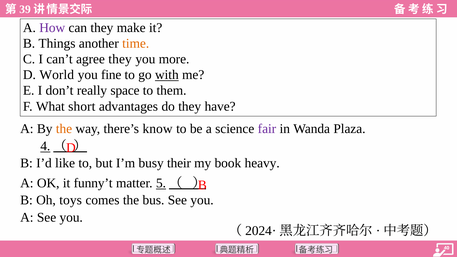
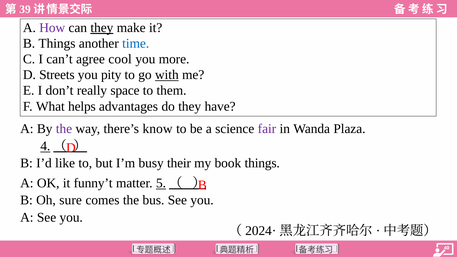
they underline: none -> present (102, 28)
time colour: orange -> blue (136, 43)
agree they: they -> cool (120, 59)
World: World -> Streets (57, 75)
fine: fine -> pity (111, 75)
short: short -> helps (82, 106)
the colour: orange -> purple (64, 129)
book heavy: heavy -> things (262, 163)
toys: toys -> sure (71, 200)
